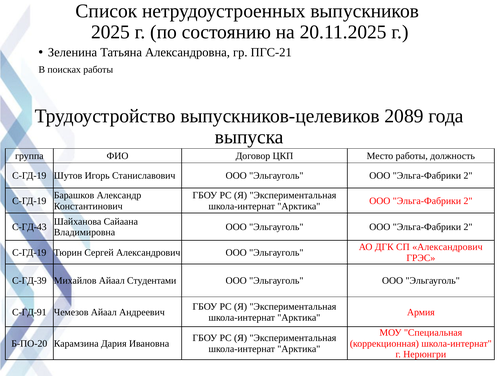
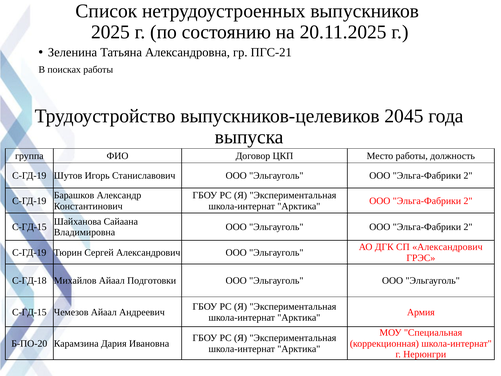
2089: 2089 -> 2045 (404, 116)
С-ГД-43: С-ГД-43 -> С-ГД-15 (29, 227)
С-ГД-39: С-ГД-39 -> С-ГД-18 (29, 281)
Студентами: Студентами -> Подготовки (152, 281)
С-ГД-91: С-ГД-91 -> С-ГД-15 (29, 312)
